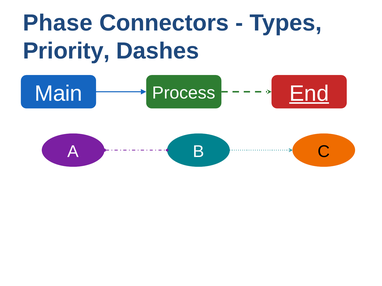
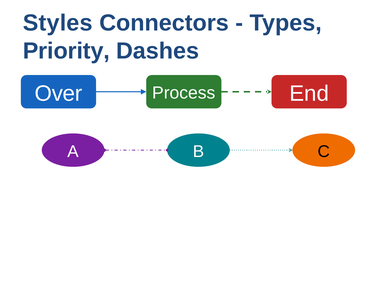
Phase: Phase -> Styles (58, 23)
Main: Main -> Over (59, 94)
End underline: present -> none (309, 94)
